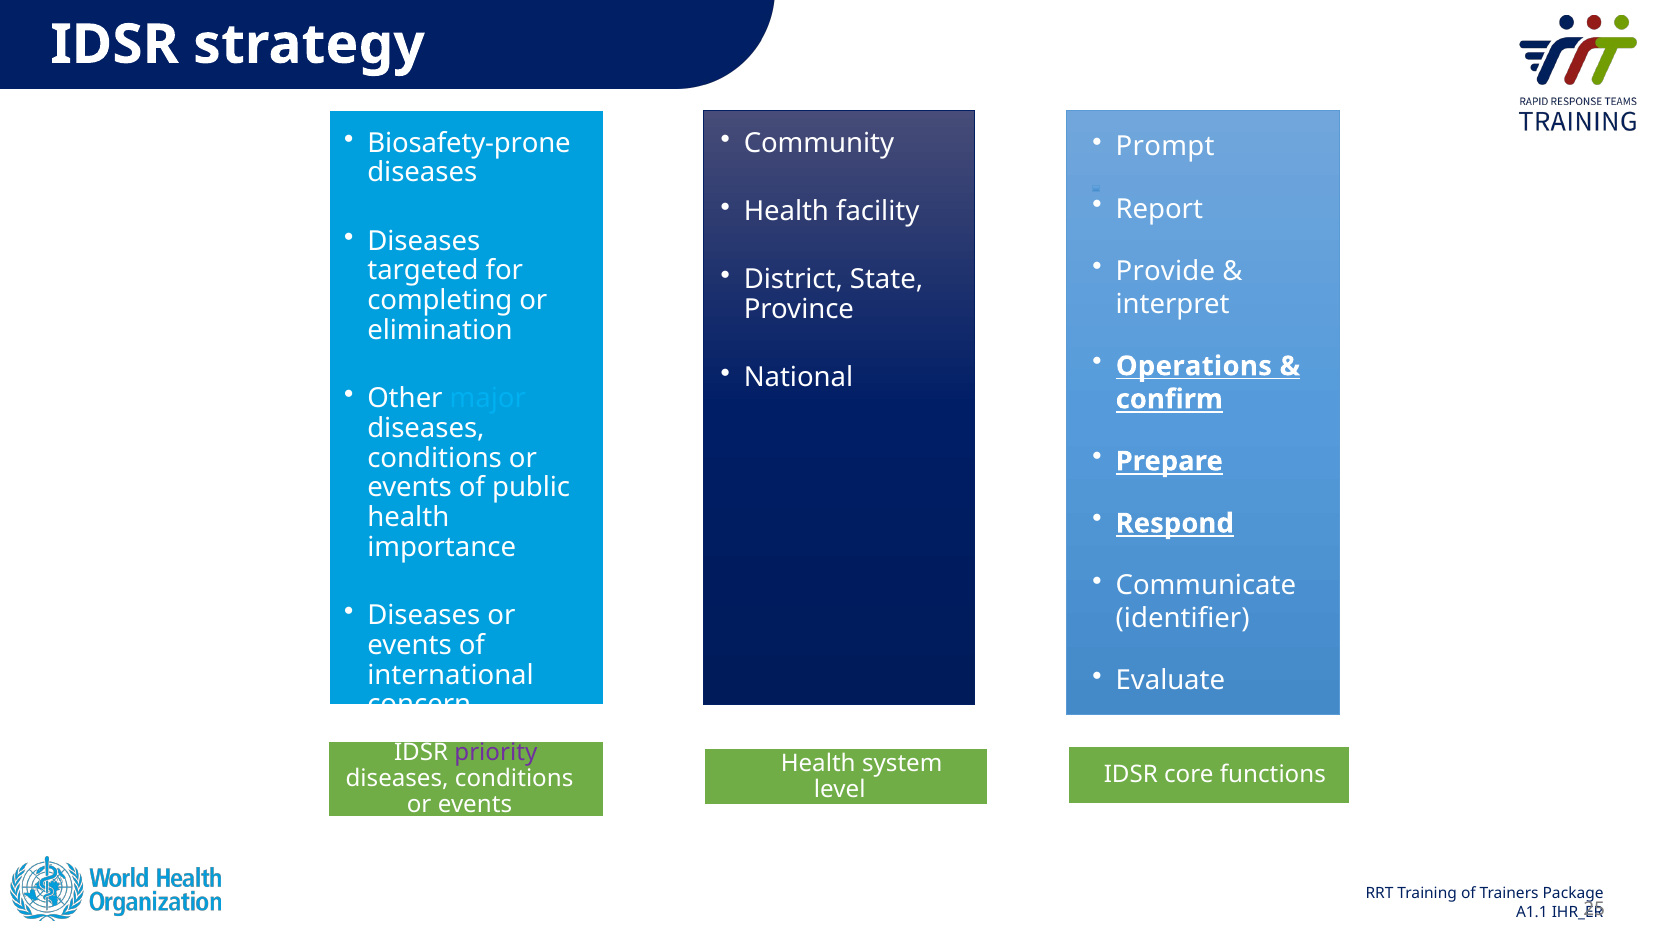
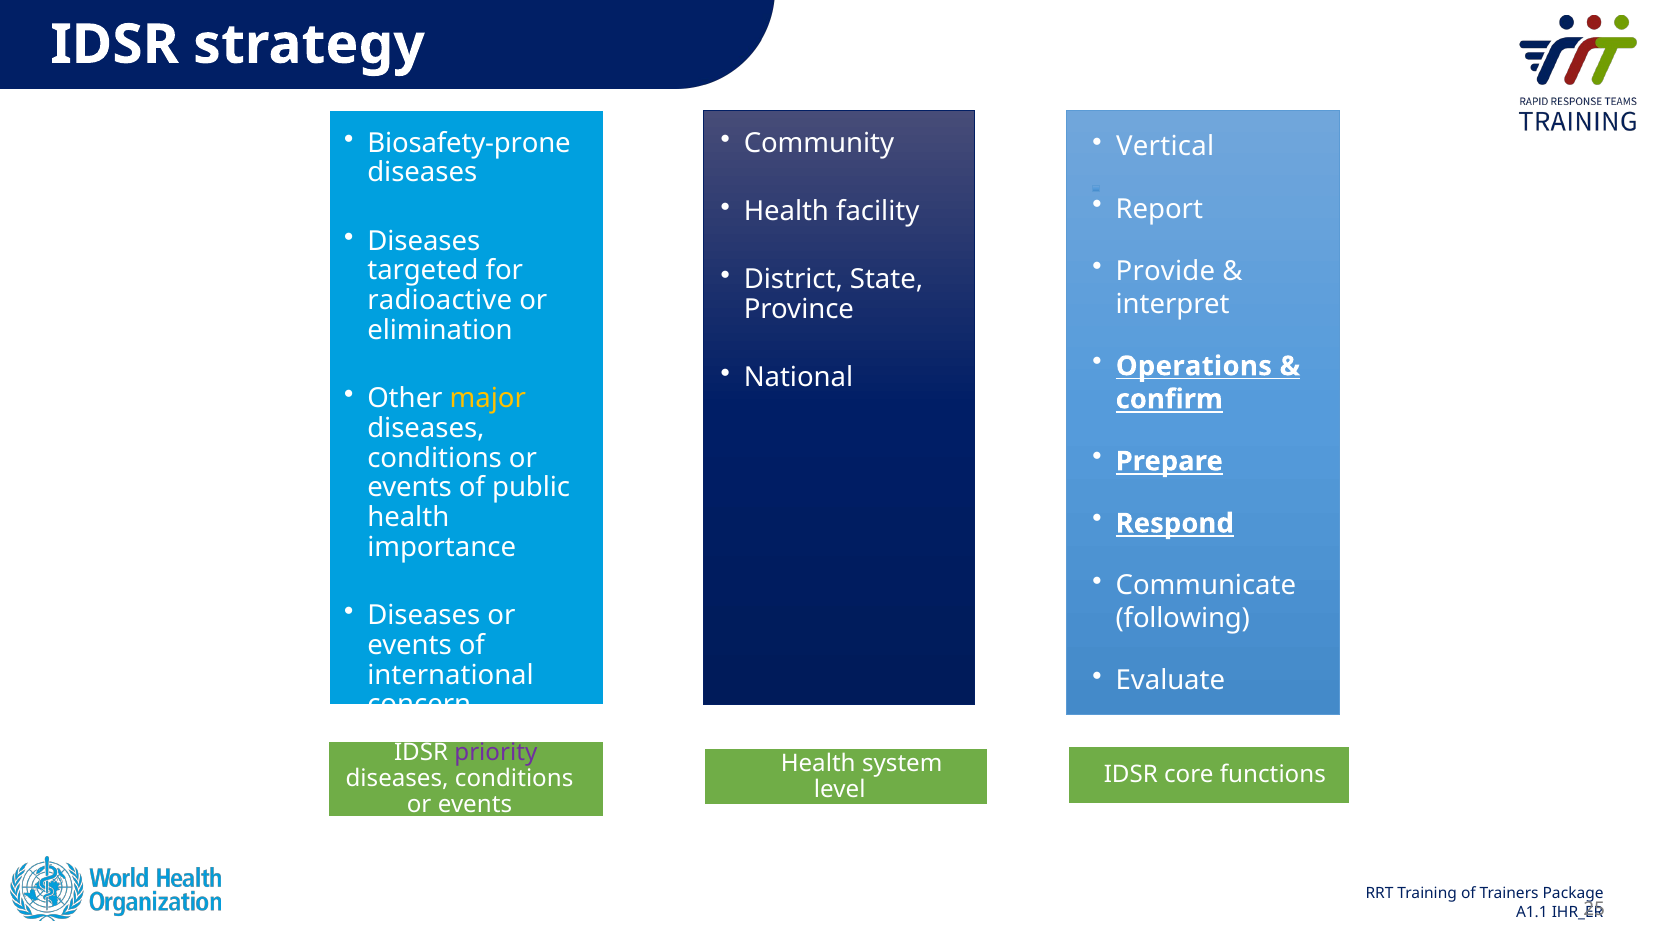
Prompt: Prompt -> Vertical (1165, 147)
completing: completing -> radioactive (440, 301)
major colour: light blue -> yellow (488, 399)
identifier: identifier -> following (1183, 619)
